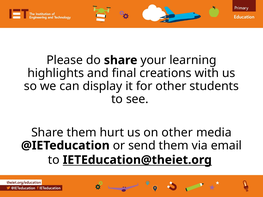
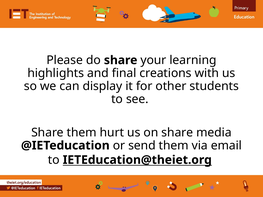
on other: other -> share (177, 133)
